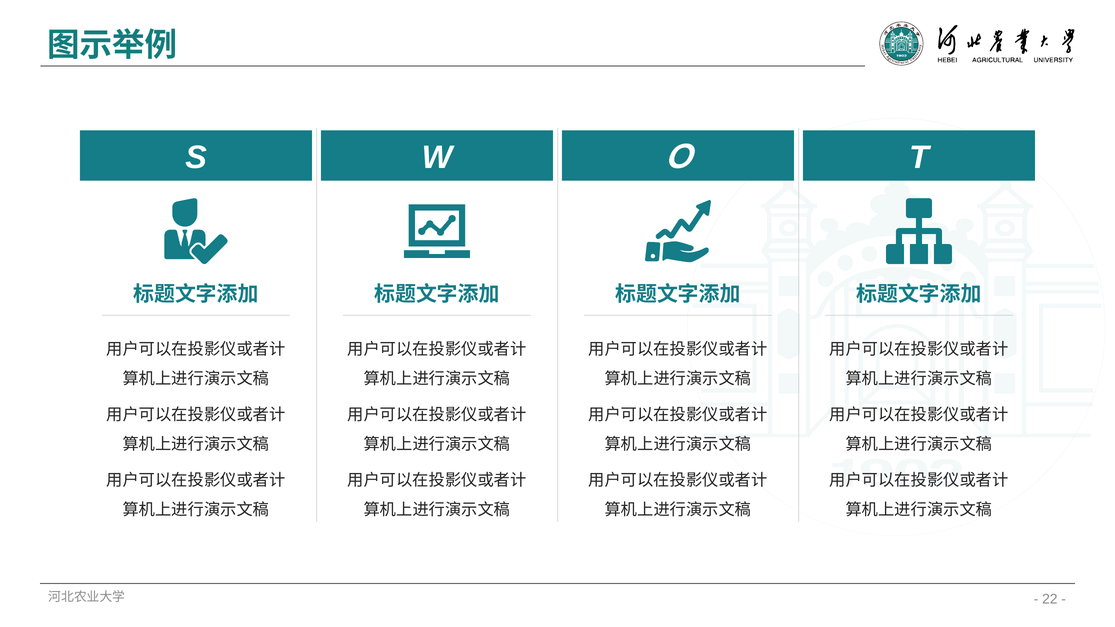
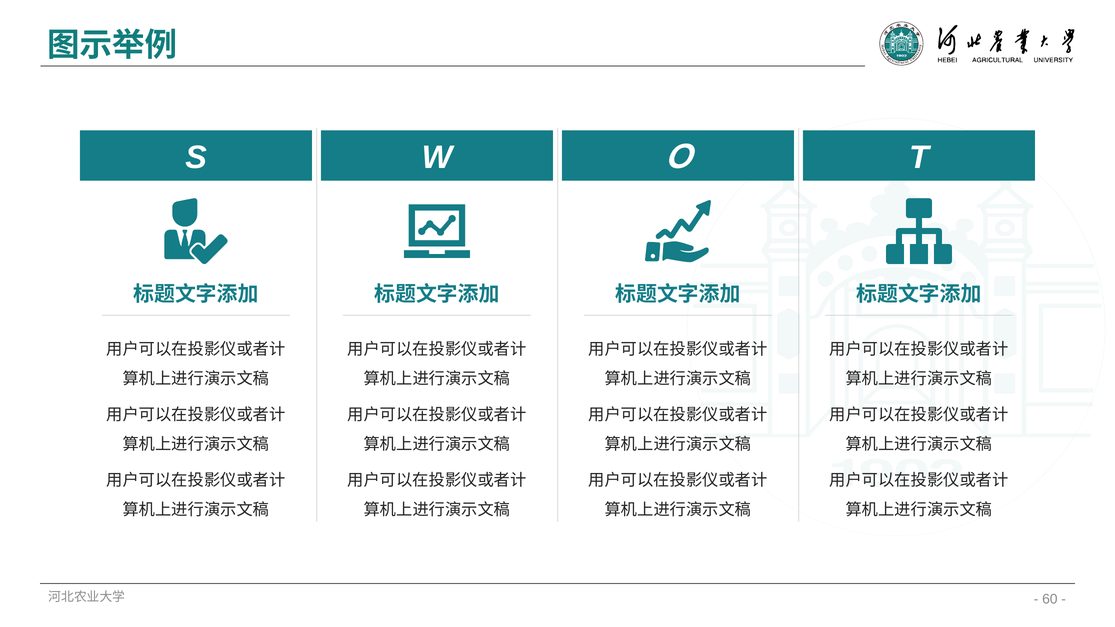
22: 22 -> 60 (1050, 599)
